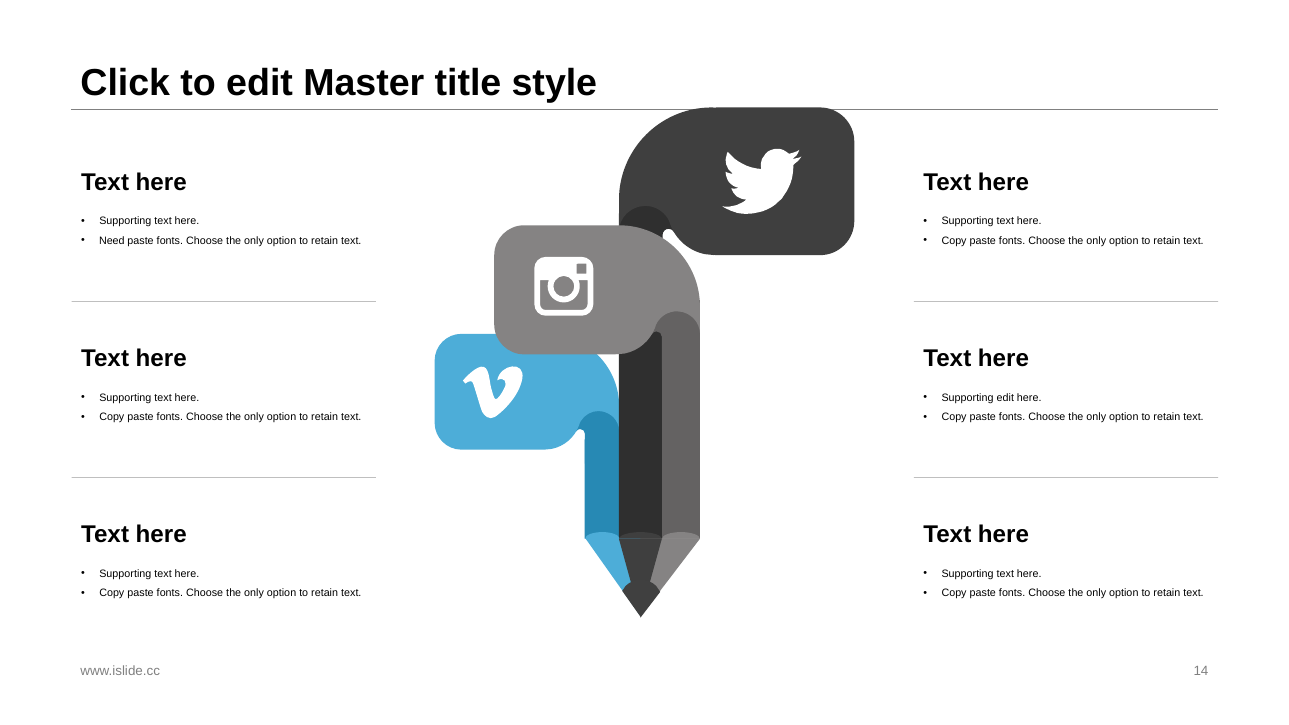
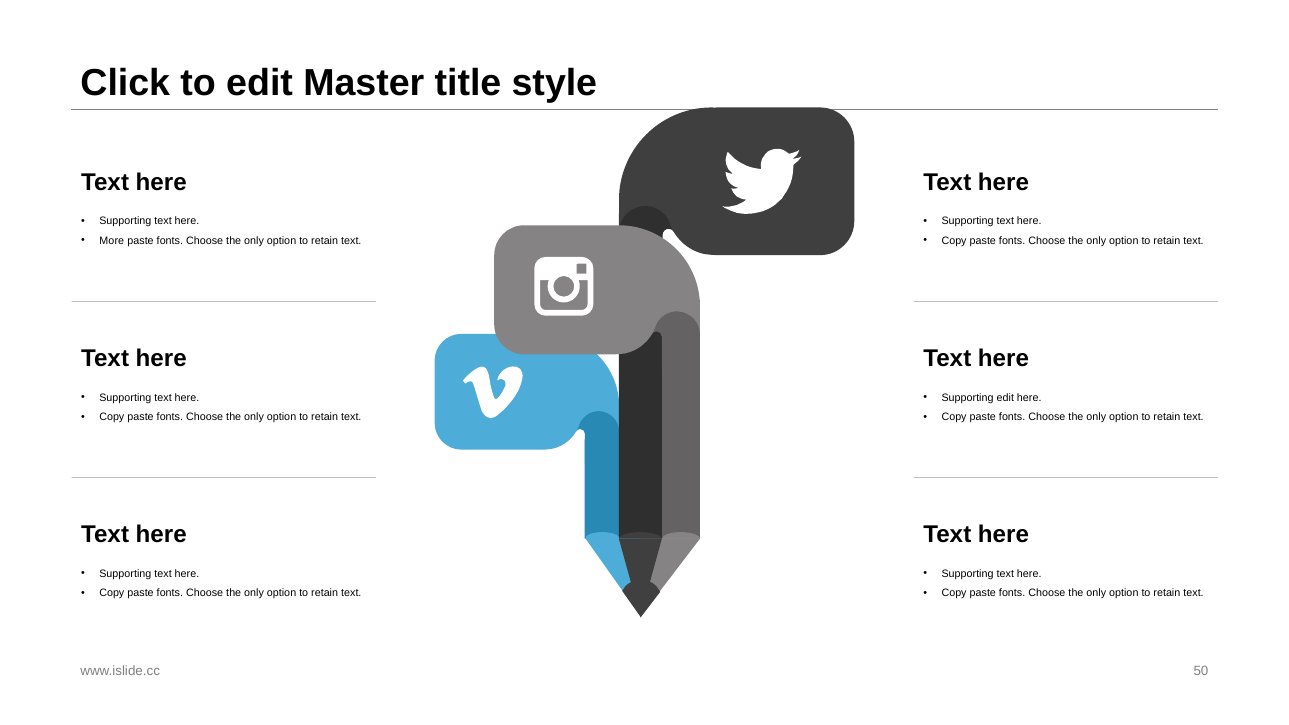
Need: Need -> More (112, 241)
14: 14 -> 50 (1201, 672)
